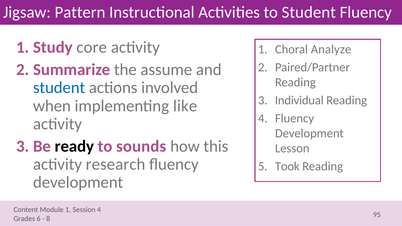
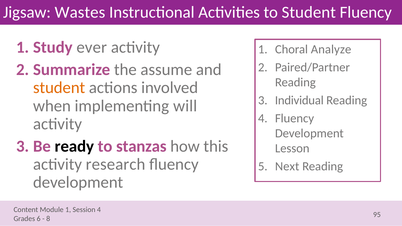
Pattern: Pattern -> Wastes (80, 12)
core: core -> ever (92, 47)
student colour: blue -> orange (59, 88)
like: like -> will (185, 106)
sounds: sounds -> stanzas (141, 146)
Took: Took -> Next (287, 166)
